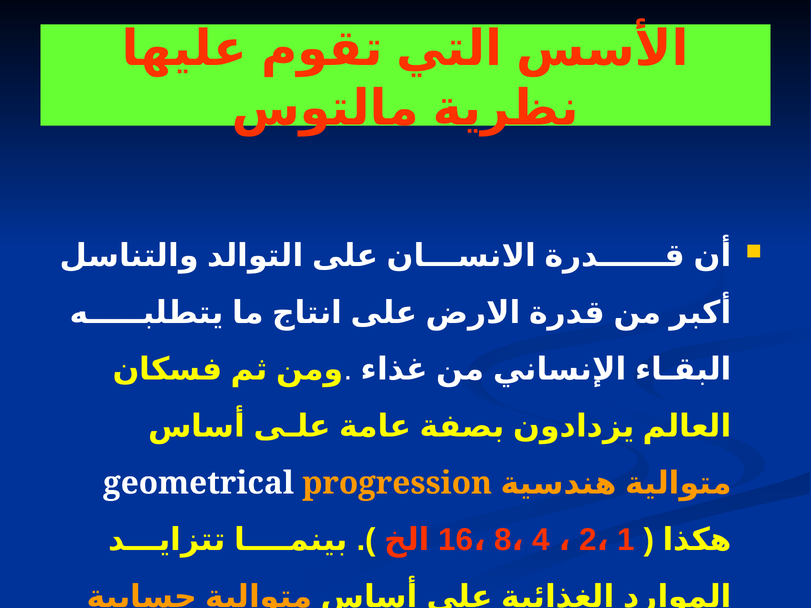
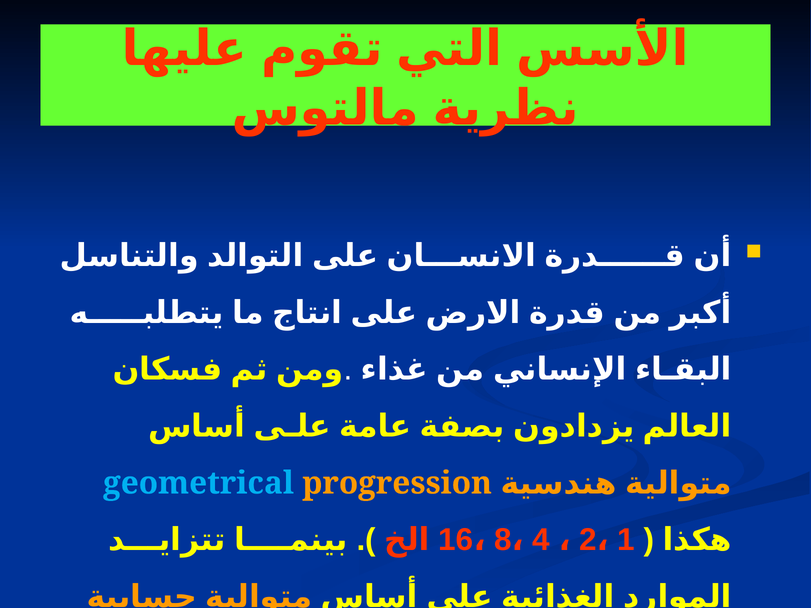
geometrical colour: white -> light blue (199, 483)
